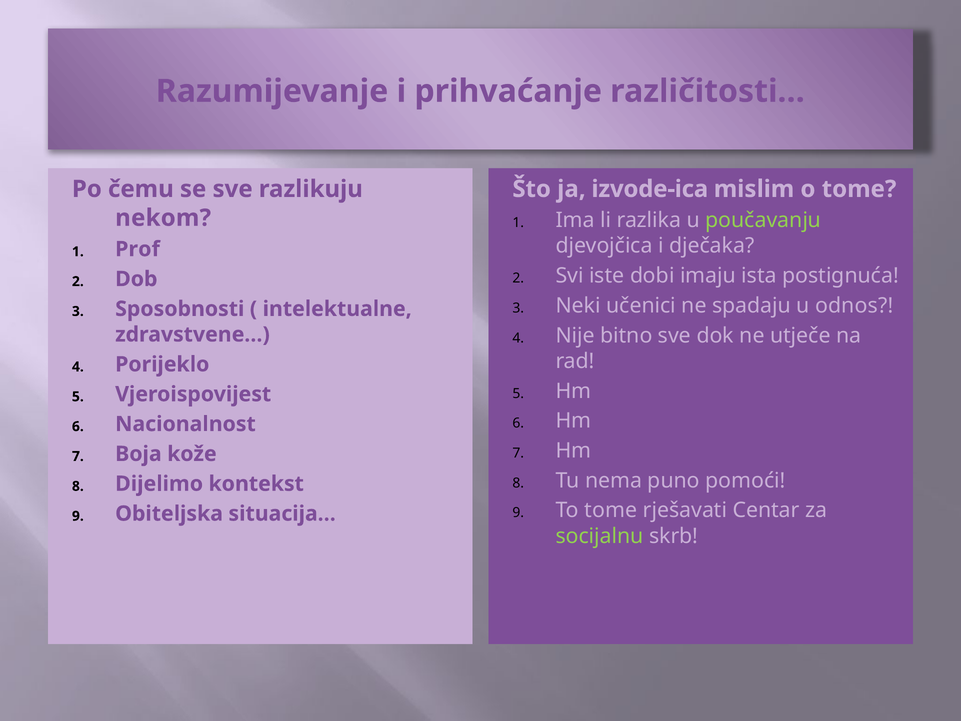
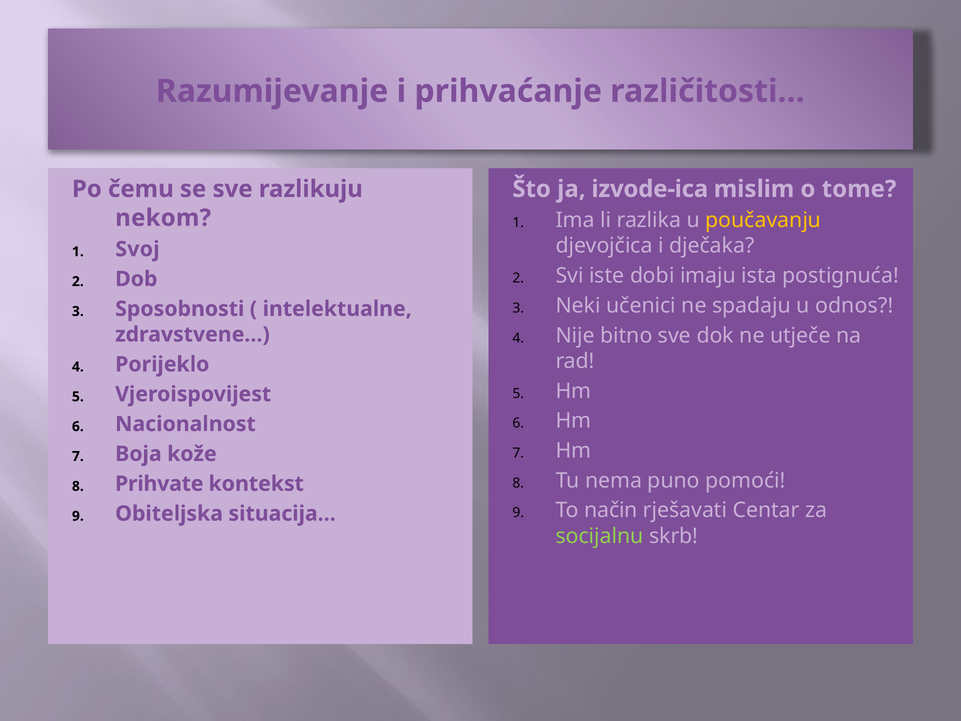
poučavanju colour: light green -> yellow (763, 220)
Prof: Prof -> Svoj (137, 249)
Dijelimo: Dijelimo -> Prihvate (159, 484)
To tome: tome -> način (611, 510)
